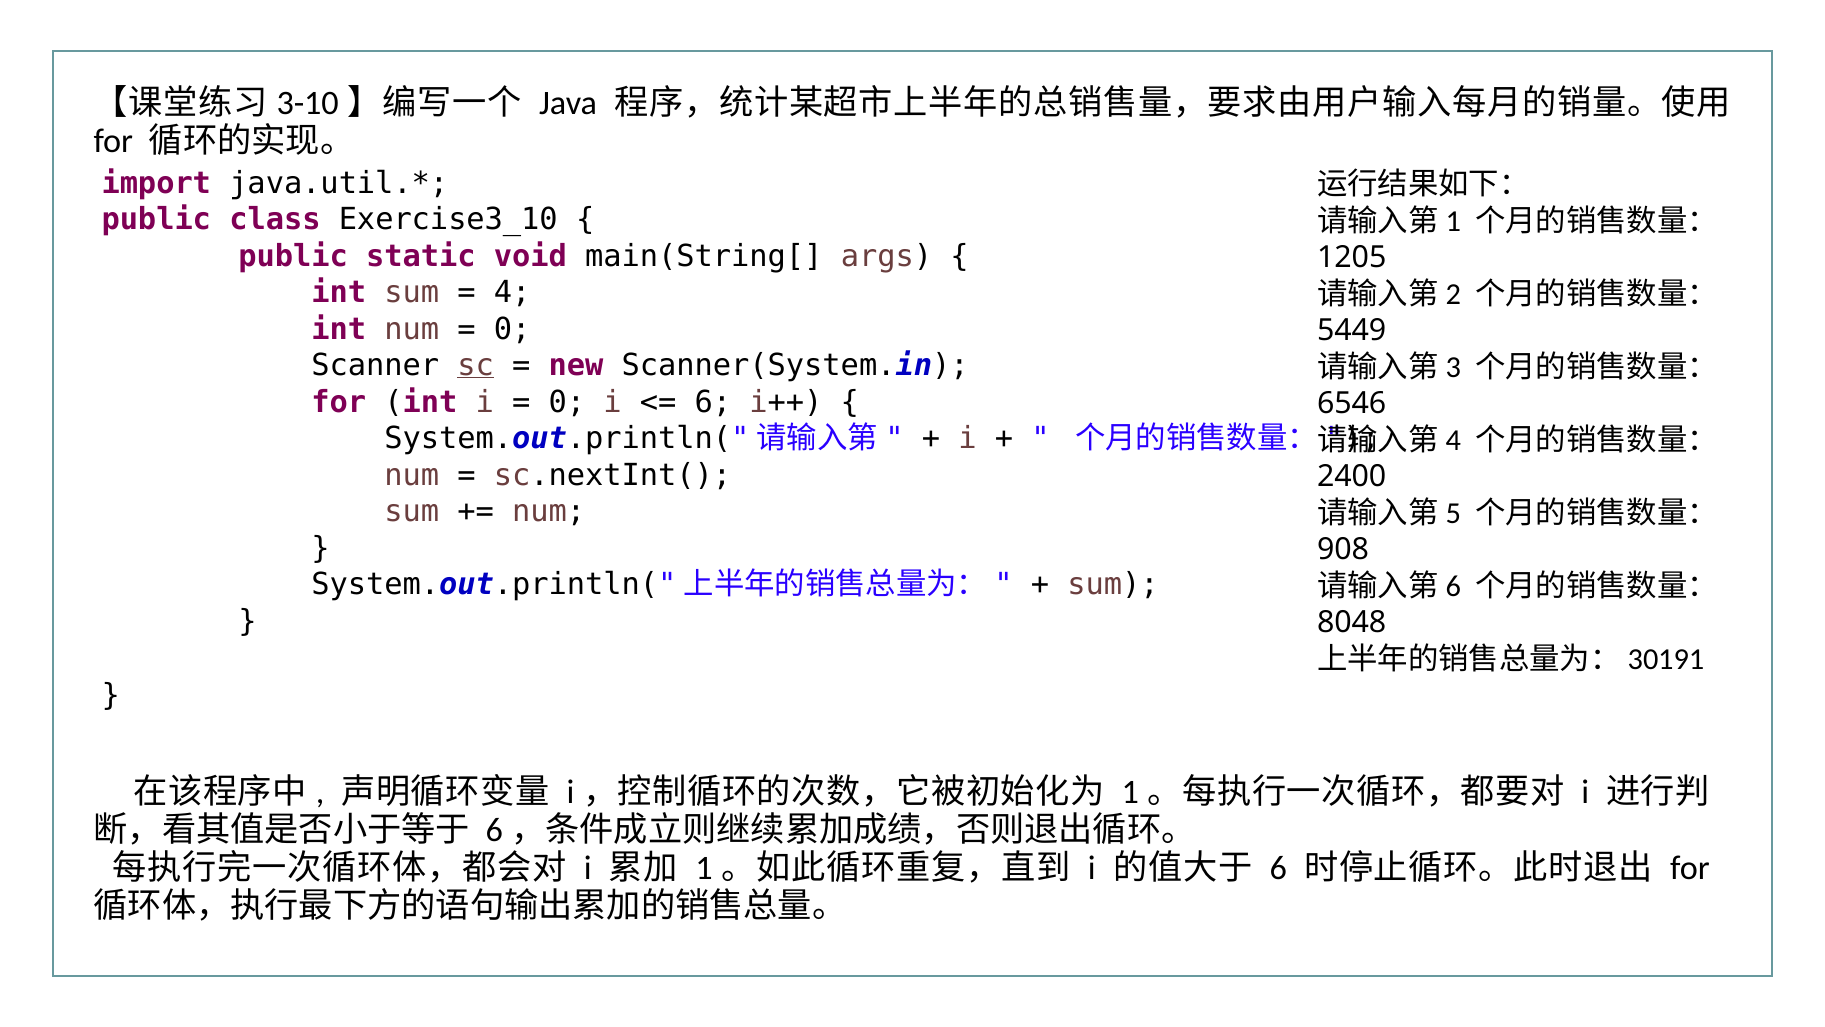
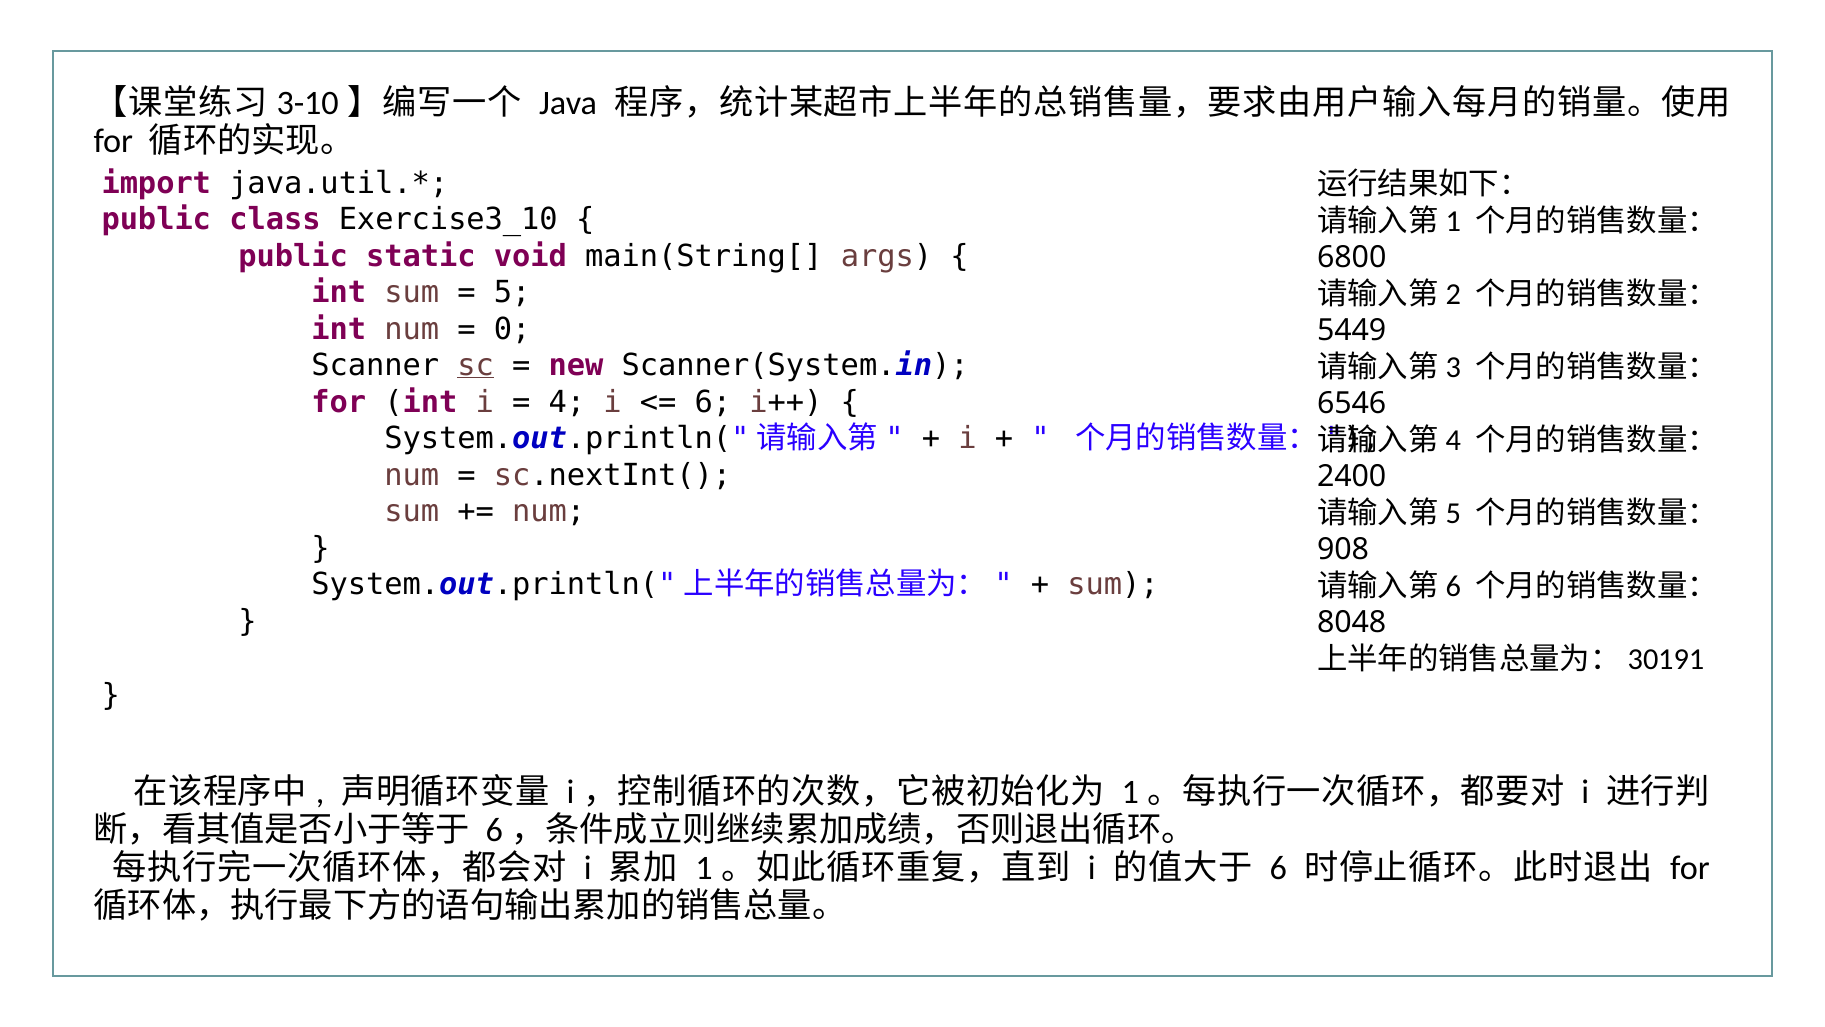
1205: 1205 -> 6800 (1352, 258)
4: 4 -> 5 (512, 293)
0: 0 -> 4 (567, 402)
